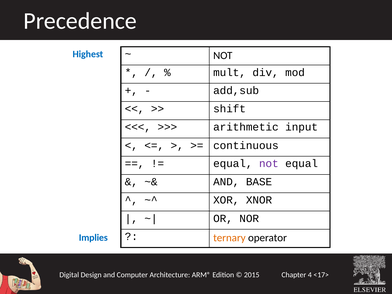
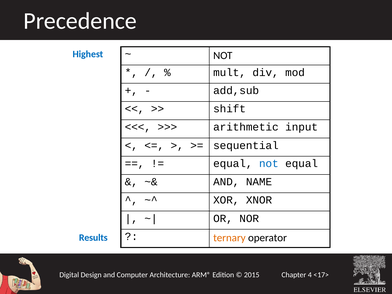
continuous: continuous -> sequential (246, 145)
not colour: purple -> blue (269, 164)
BASE: BASE -> NAME (259, 182)
Implies: Implies -> Results (93, 238)
